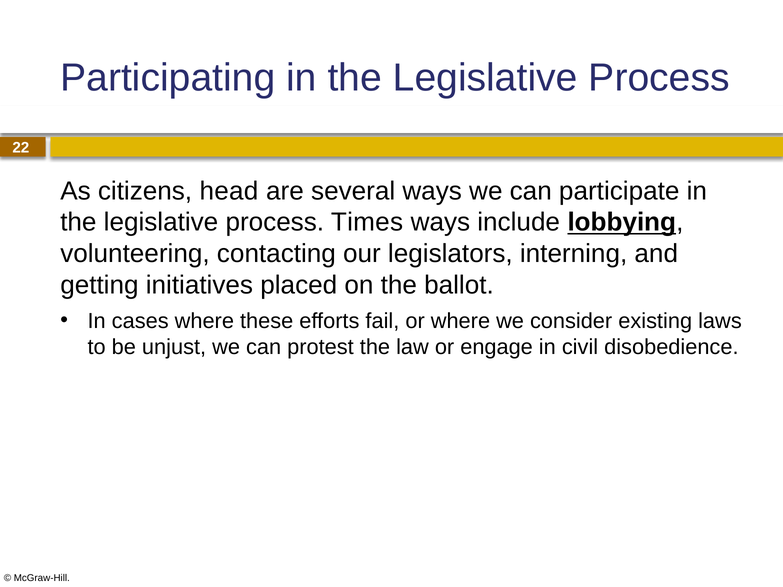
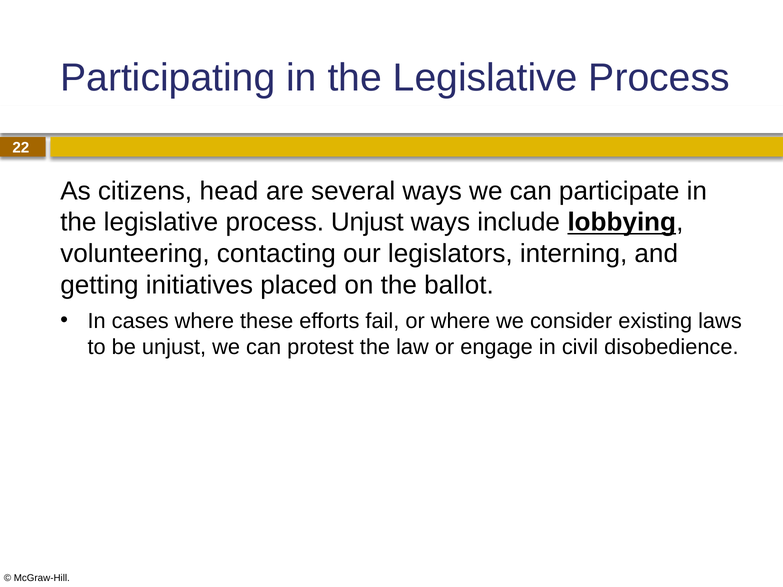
process Times: Times -> Unjust (367, 222)
